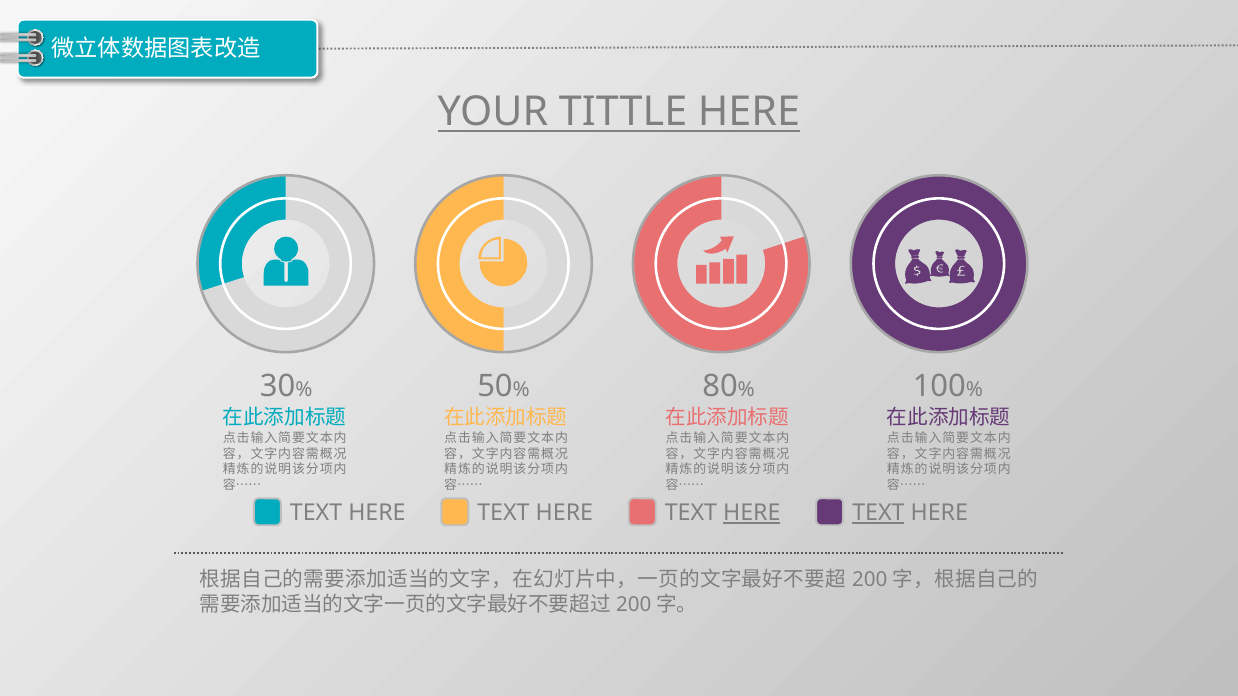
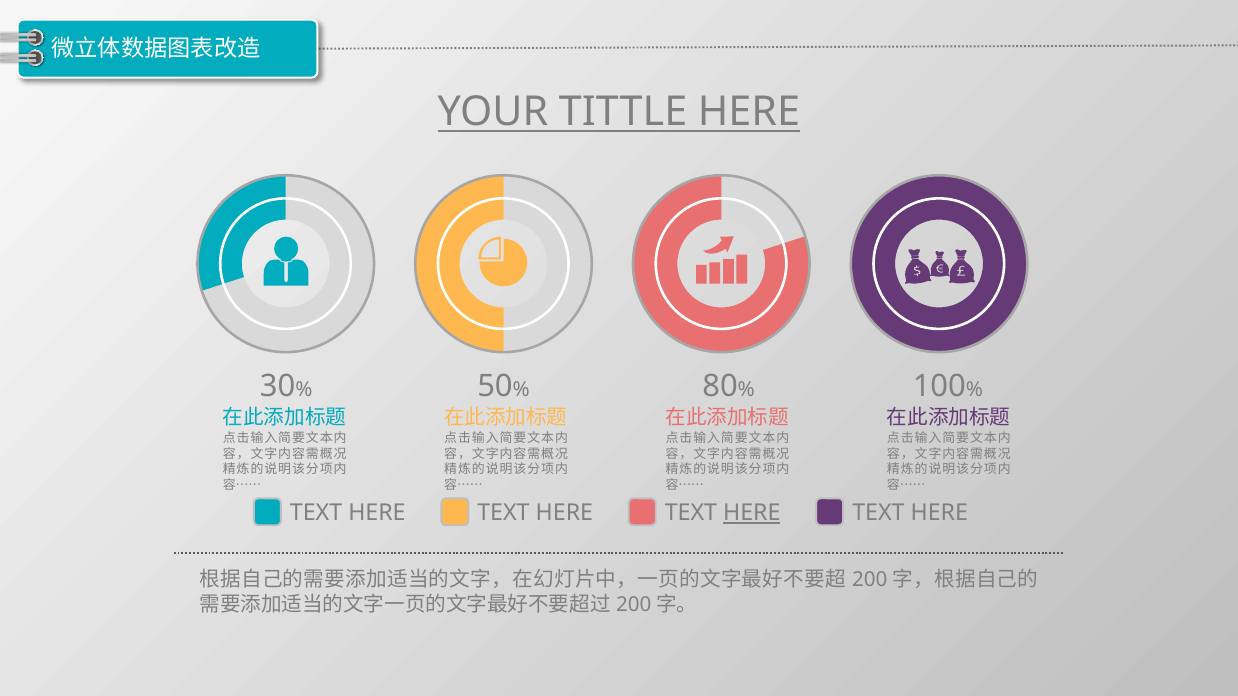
TEXT underline: present -> none (878, 513)
